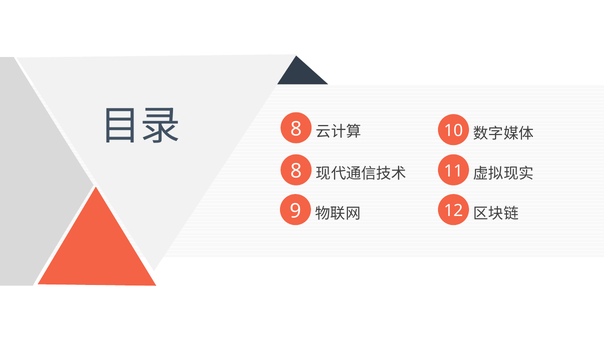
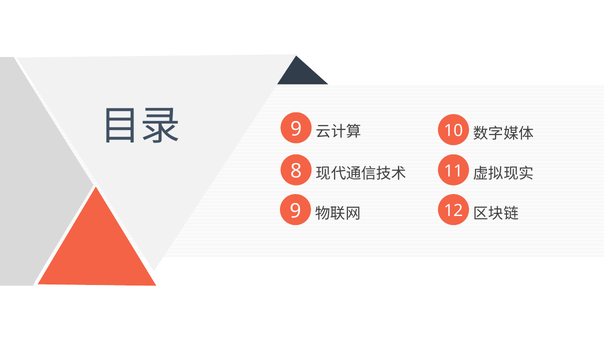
8: 8 -> 9 (296, 129)
